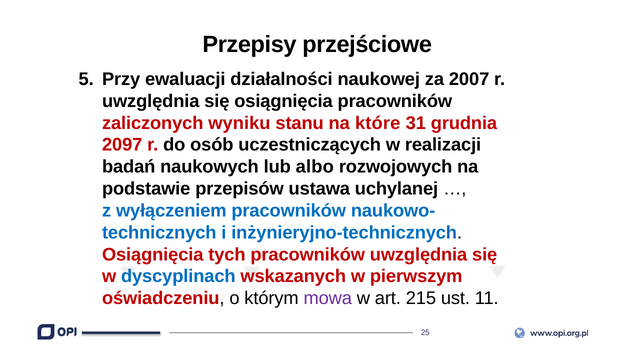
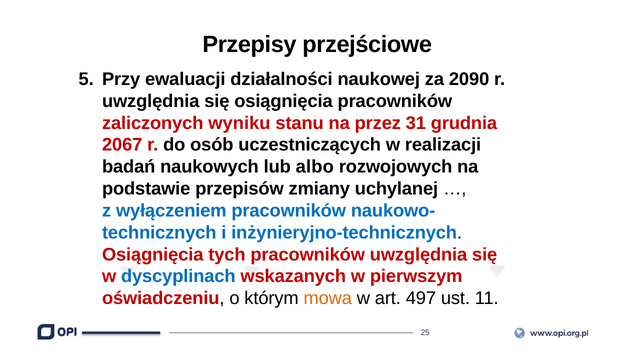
2007: 2007 -> 2090 (469, 79)
które: które -> przez (378, 123)
2097: 2097 -> 2067 (122, 145)
ustawa: ustawa -> zmiany (319, 189)
mowa colour: purple -> orange (328, 298)
215: 215 -> 497 (421, 298)
